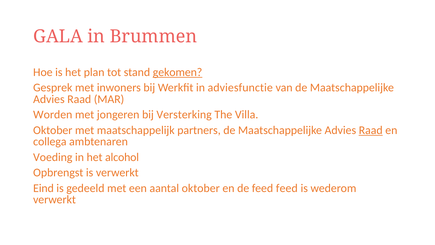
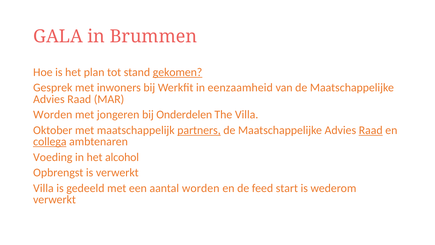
adviesfunctie: adviesfunctie -> eenzaamheid (240, 88)
Versterking: Versterking -> Onderdelen (184, 115)
partners underline: none -> present (199, 130)
collega underline: none -> present (50, 141)
Eind: Eind -> Villa (43, 188)
aantal oktober: oktober -> worden (201, 188)
feed feed: feed -> start (287, 188)
